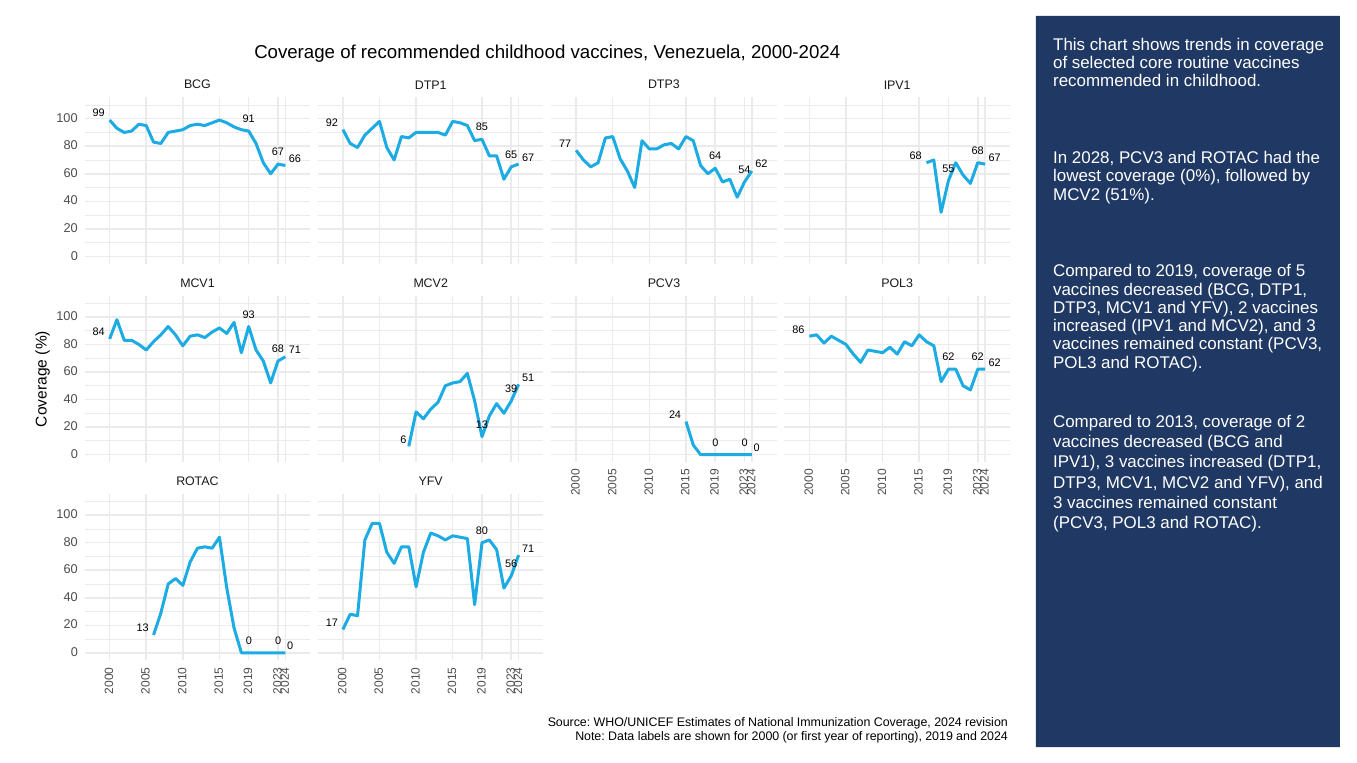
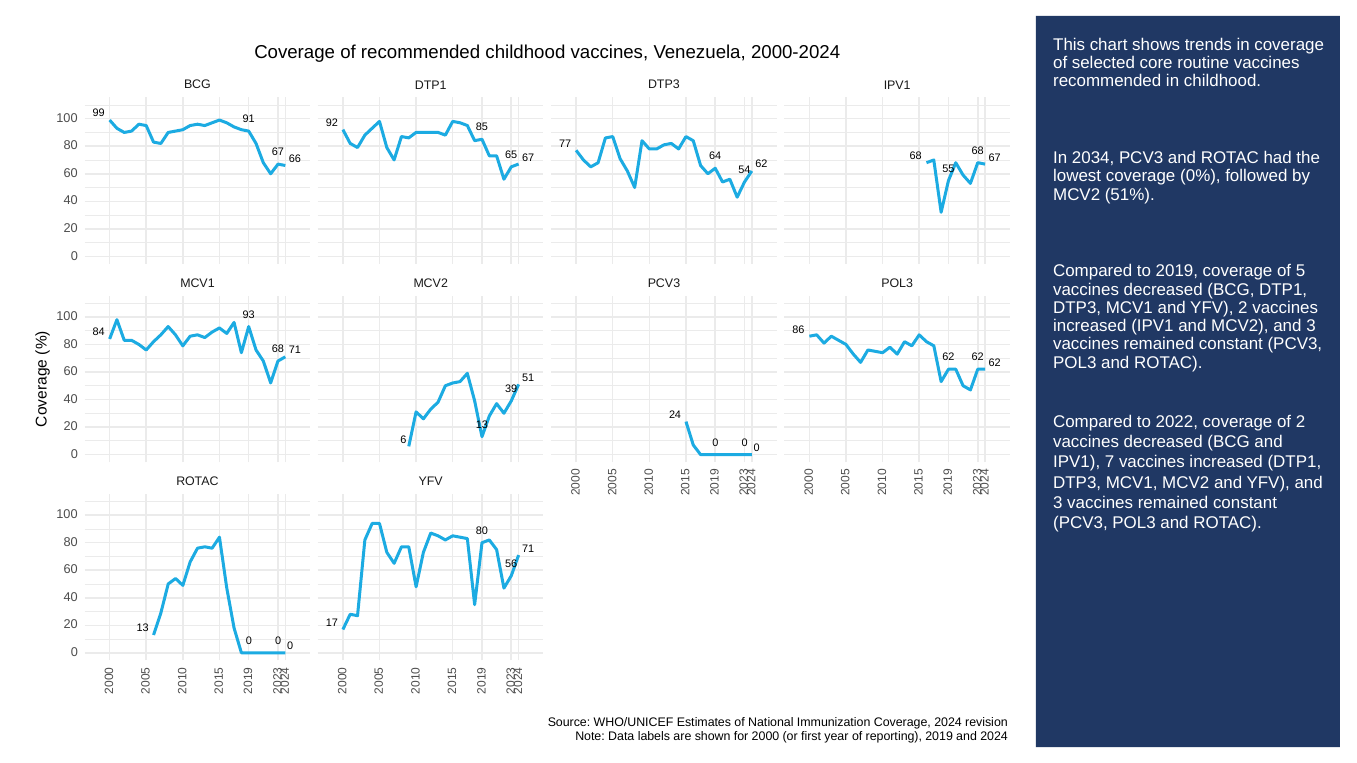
2028: 2028 -> 2034 (1093, 158)
2013: 2013 -> 2022 (1177, 422)
IPV1 3: 3 -> 7 (1110, 462)
